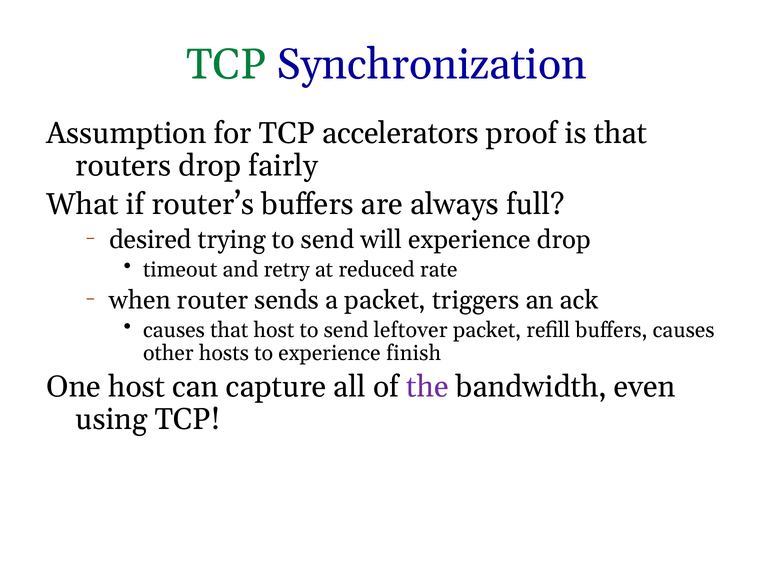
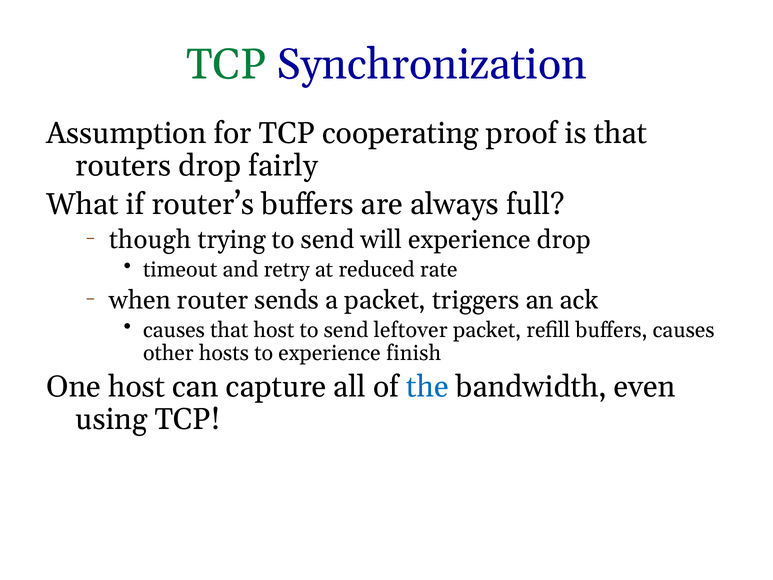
accelerators: accelerators -> cooperating (401, 133)
desired: desired -> though (150, 240)
the colour: purple -> blue (427, 387)
